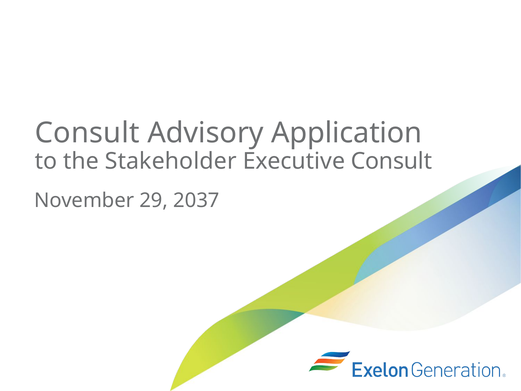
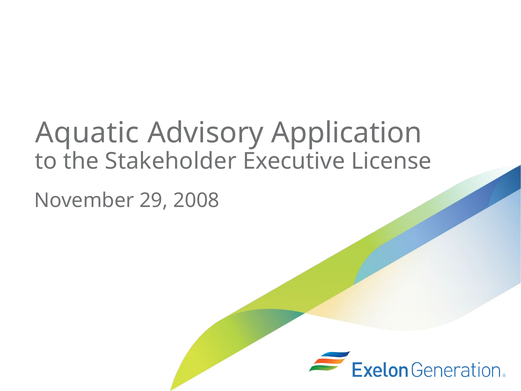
Consult: Consult -> Aquatic (87, 133)
Executive Consult: Consult -> License (391, 161)
2037: 2037 -> 2008 (196, 200)
